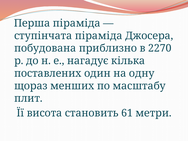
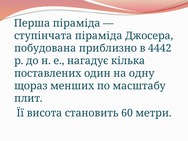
2270: 2270 -> 4442 (160, 48)
61: 61 -> 60 (127, 113)
